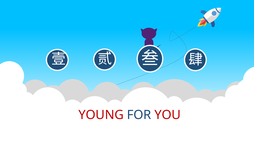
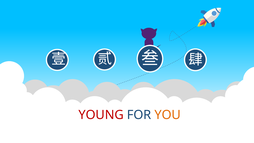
YOU colour: red -> orange (168, 115)
